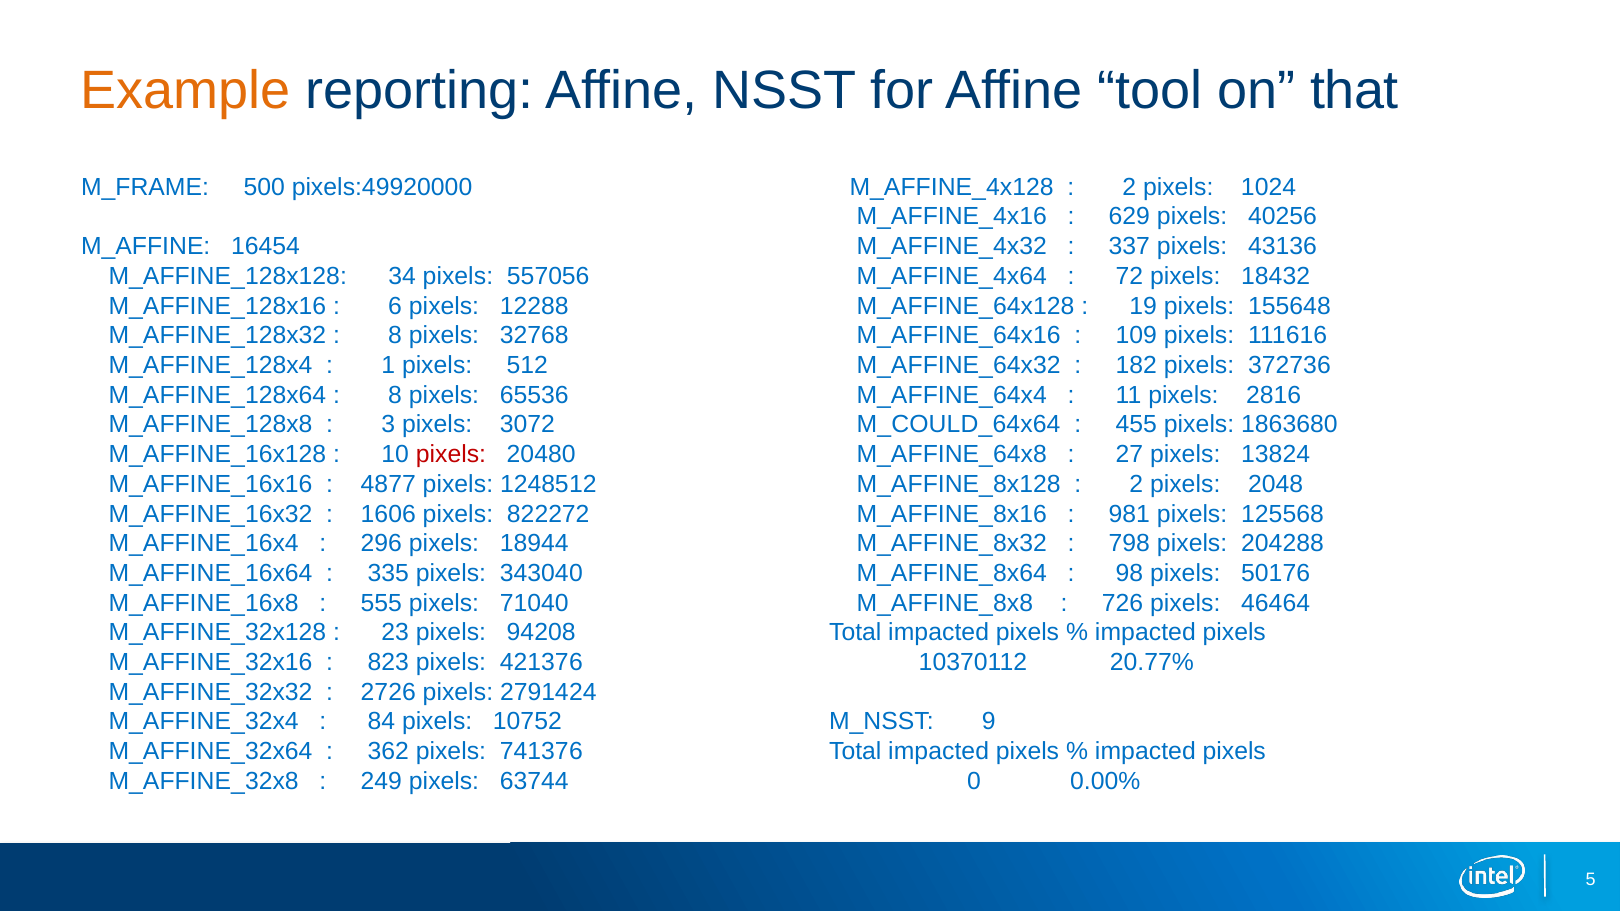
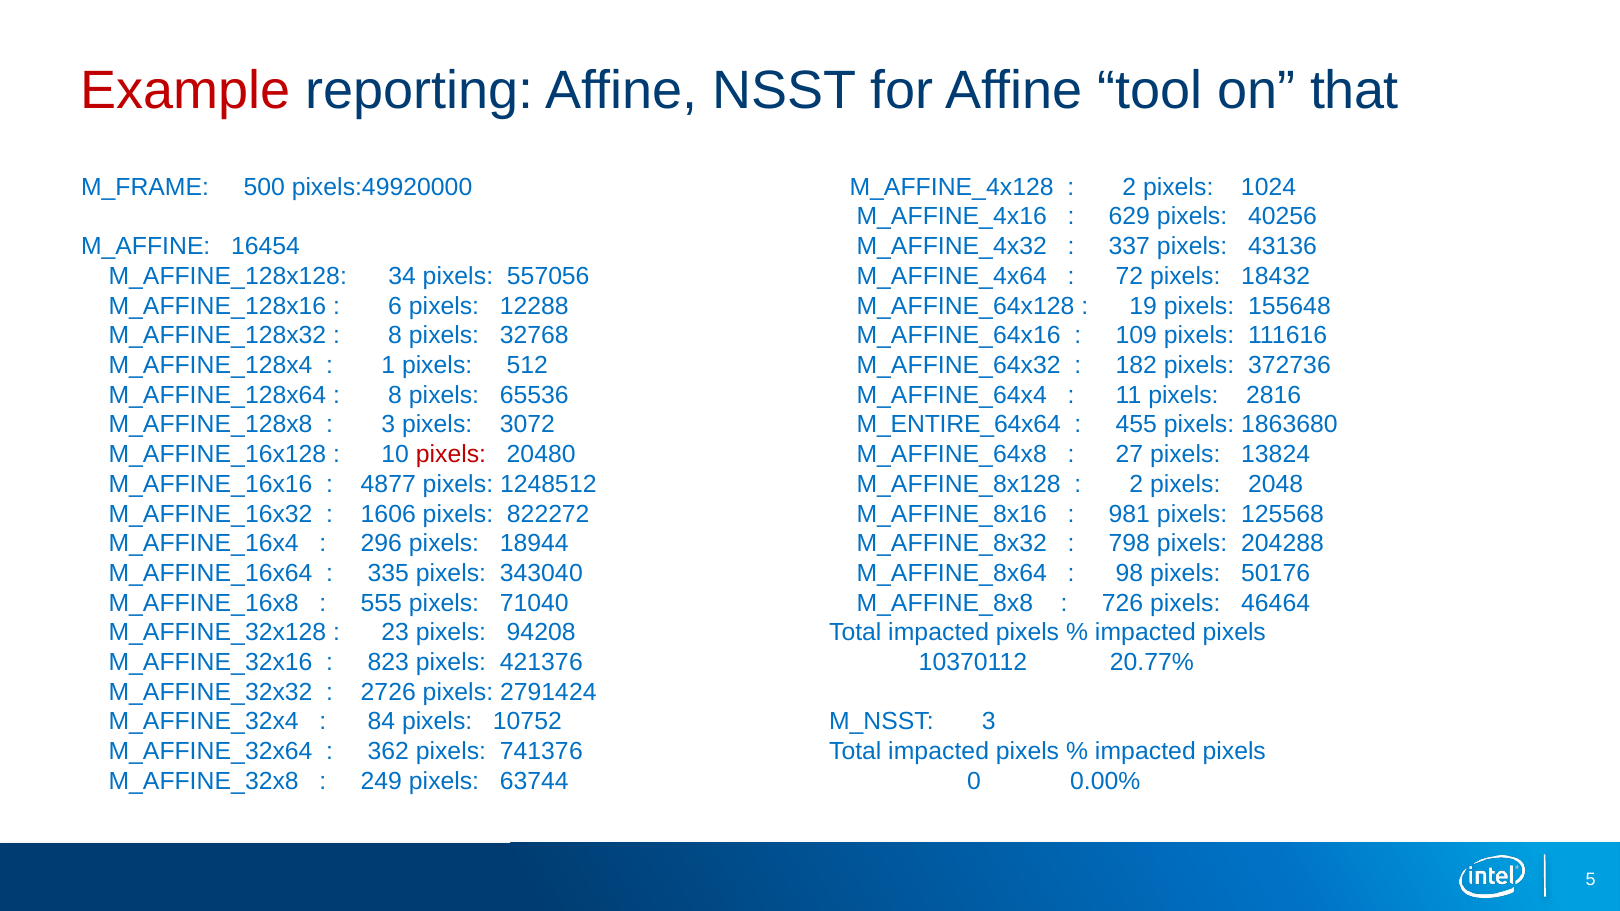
Example colour: orange -> red (186, 91)
M_COULD_64x64: M_COULD_64x64 -> M_ENTIRE_64x64 (959, 425)
M_NSST 9: 9 -> 3 (989, 722)
